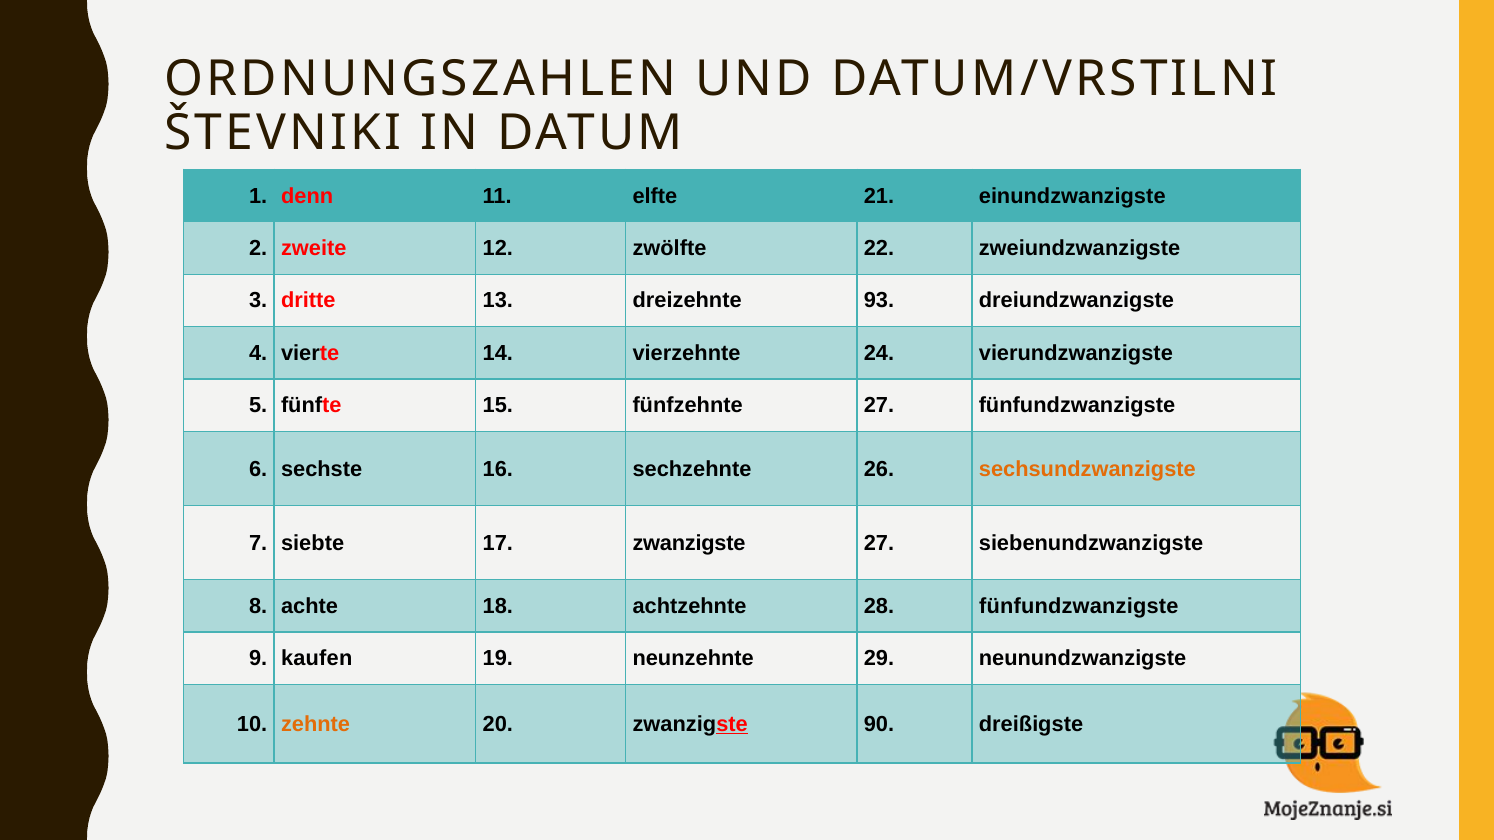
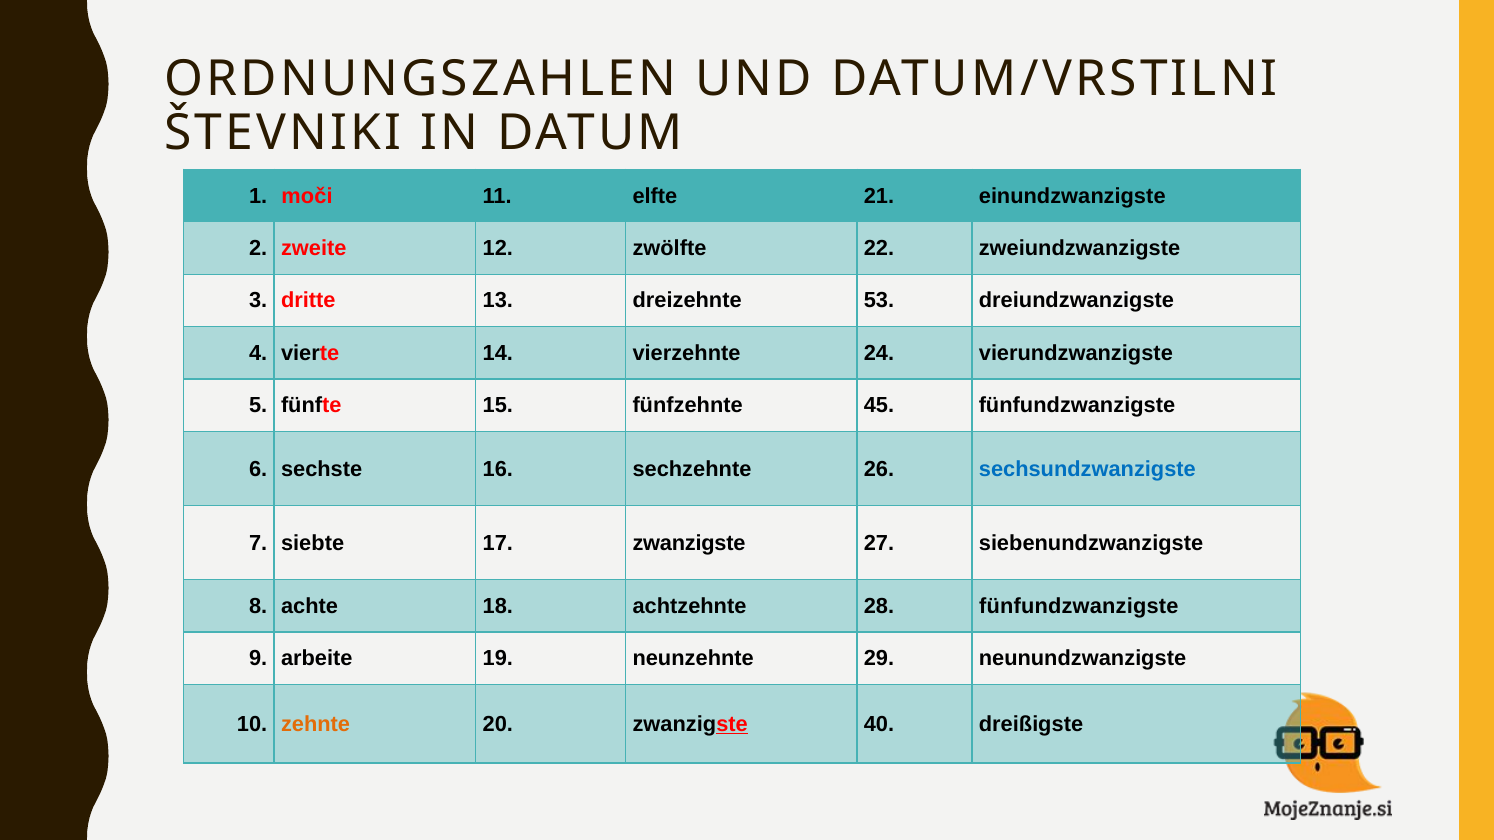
denn: denn -> moči (307, 196)
93: 93 -> 53 (879, 301)
fünfzehnte 27: 27 -> 45 (879, 406)
sechsundzwanzigste colour: orange -> blue (1087, 469)
kaufen: kaufen -> arbeite (317, 659)
90: 90 -> 40 (879, 724)
